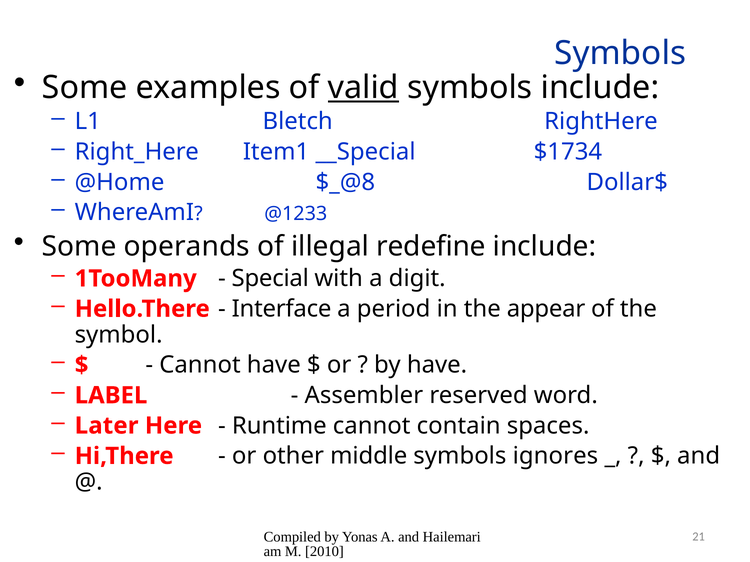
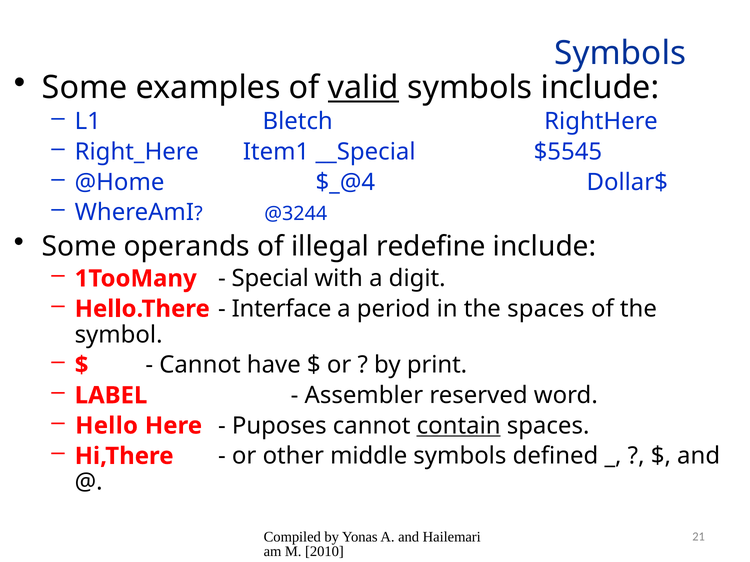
$1734: $1734 -> $5545 (568, 152)
$_@8: $_@8 -> $_@4 (345, 182)
@1233: @1233 -> @3244 (296, 214)
the appear: appear -> spaces (546, 309)
by have: have -> print (437, 365)
Later: Later -> Hello (107, 426)
Runtime: Runtime -> Puposes (279, 426)
contain underline: none -> present (459, 426)
ignores: ignores -> defined (555, 456)
